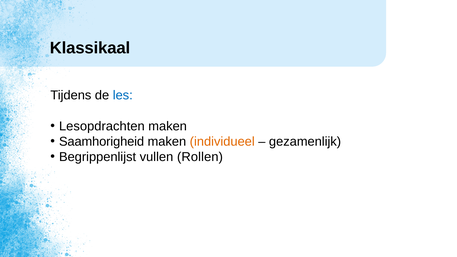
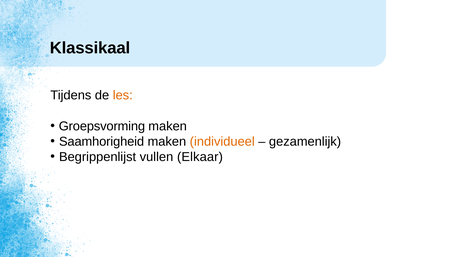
les colour: blue -> orange (123, 95)
Lesopdrachten: Lesopdrachten -> Groepsvorming (102, 126)
Rollen: Rollen -> Elkaar (200, 157)
